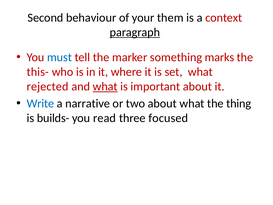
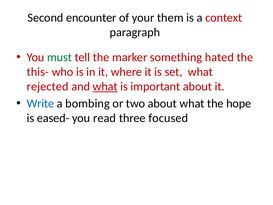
behaviour: behaviour -> encounter (91, 18)
paragraph underline: present -> none (135, 32)
must colour: blue -> green (60, 57)
marks: marks -> hated (219, 57)
narrative: narrative -> bombing (88, 103)
thing: thing -> hope (239, 103)
builds-: builds- -> eased- (53, 118)
